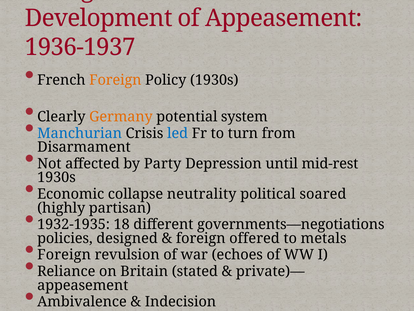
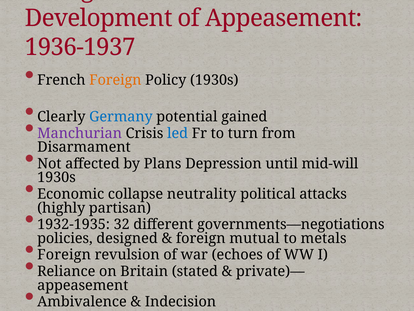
Germany colour: orange -> blue (121, 117)
system: system -> gained (244, 117)
Manchurian colour: blue -> purple (80, 133)
Party: Party -> Plans (163, 163)
mid-rest: mid-rest -> mid-will (330, 163)
soared: soared -> attacks (323, 194)
18: 18 -> 32 (122, 224)
offered: offered -> mutual (254, 238)
